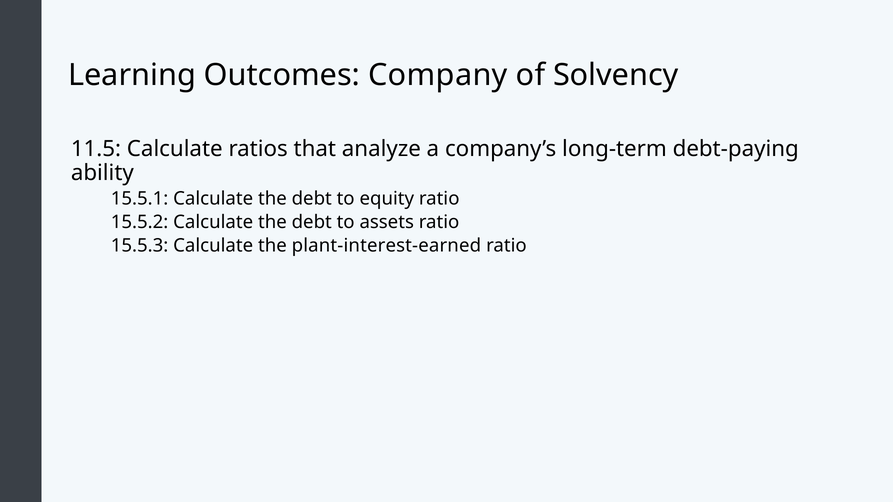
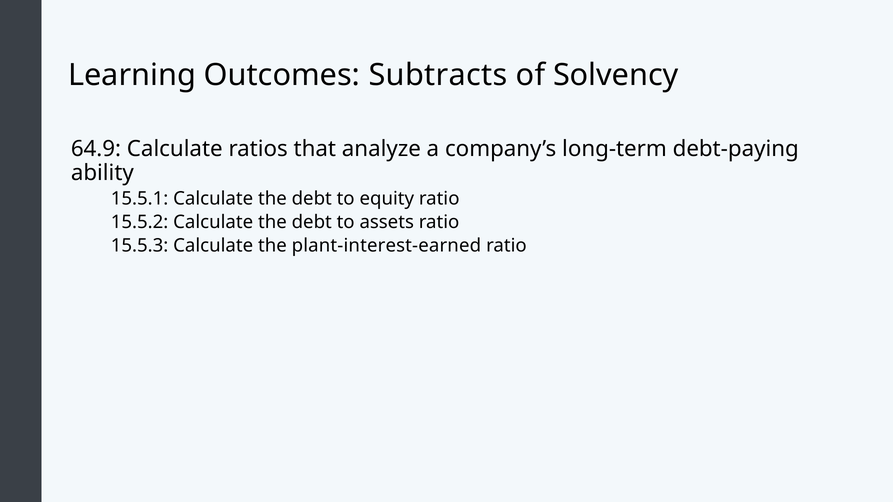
Company: Company -> Subtracts (438, 75)
11.5: 11.5 -> 64.9 (96, 149)
